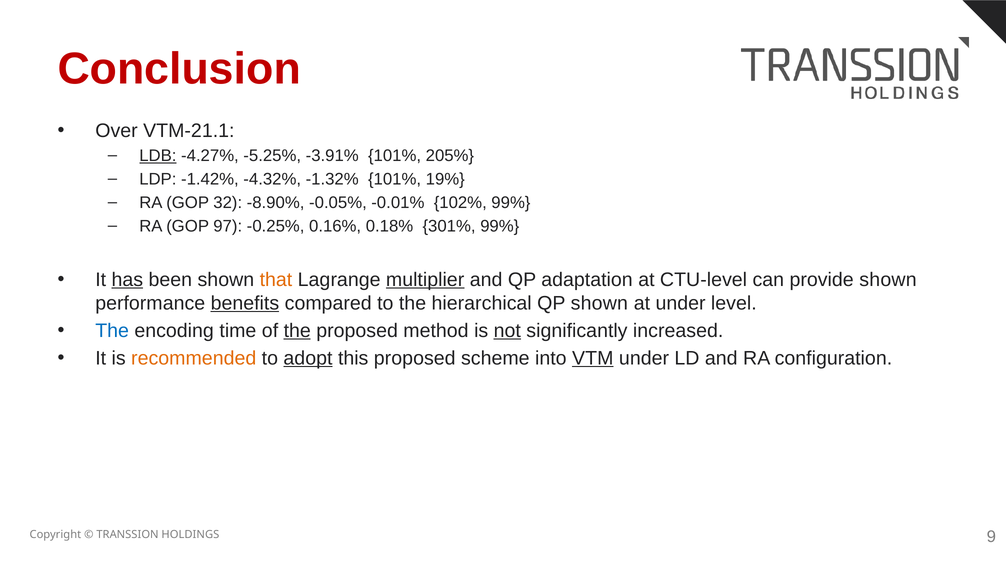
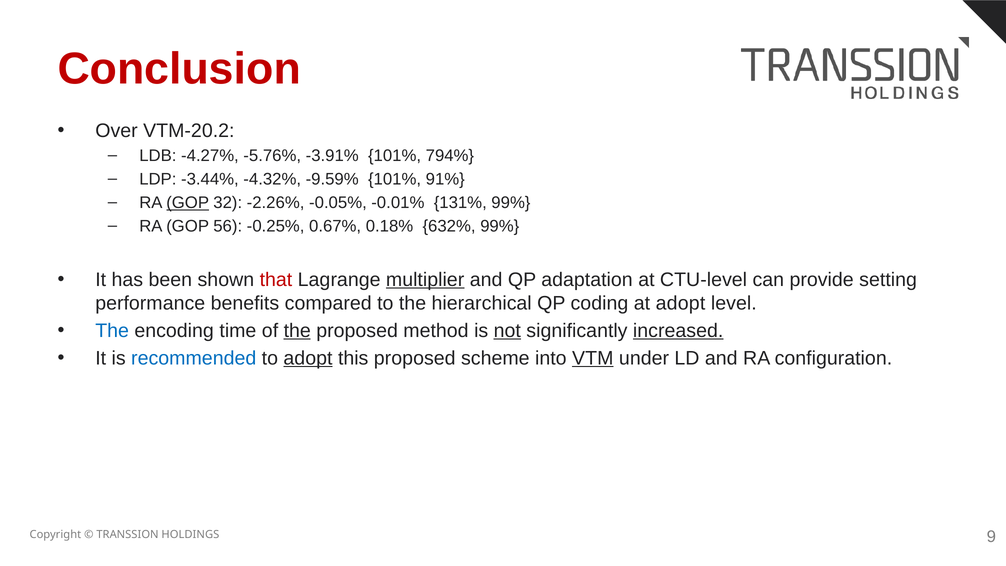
VTM-21.1: VTM-21.1 -> VTM-20.2 (189, 131)
LDB underline: present -> none (158, 156)
-5.25%: -5.25% -> -5.76% (272, 156)
205%: 205% -> 794% (450, 156)
-1.42%: -1.42% -> -3.44% (210, 179)
-1.32%: -1.32% -> -9.59% (332, 179)
19%: 19% -> 91% (445, 179)
GOP underline: none -> present (188, 203)
-8.90%: -8.90% -> -2.26% (276, 203)
102%: 102% -> 131% (460, 203)
97: 97 -> 56 (228, 226)
0.16%: 0.16% -> 0.67% (335, 226)
301%: 301% -> 632% (449, 226)
has underline: present -> none (127, 280)
that colour: orange -> red (276, 280)
provide shown: shown -> setting (888, 280)
benefits underline: present -> none (245, 303)
QP shown: shown -> coding (599, 303)
at under: under -> adopt (681, 303)
increased underline: none -> present (678, 331)
recommended colour: orange -> blue (194, 358)
